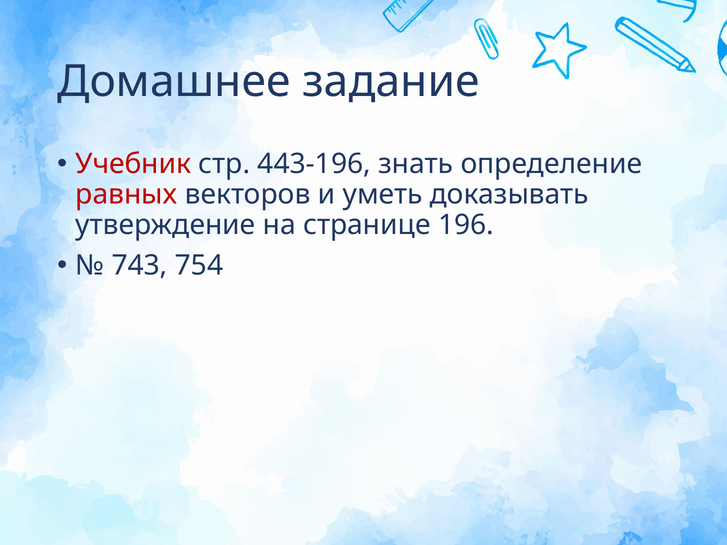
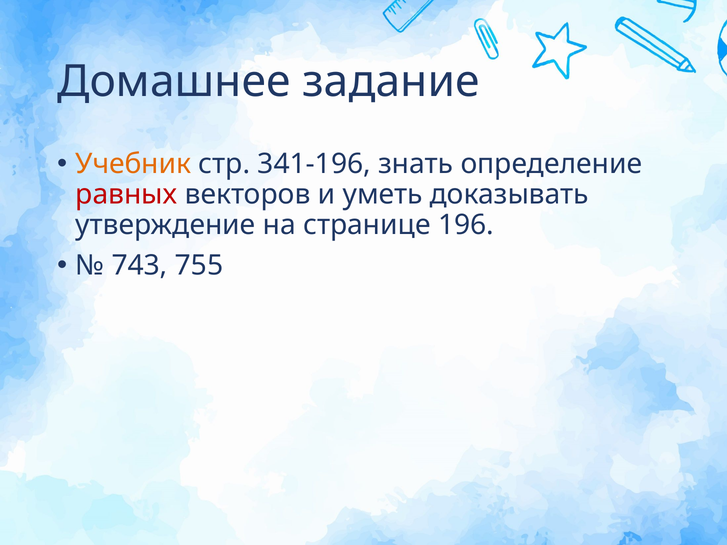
Учебник colour: red -> orange (133, 164)
443-196: 443-196 -> 341-196 (314, 164)
754: 754 -> 755 (199, 266)
